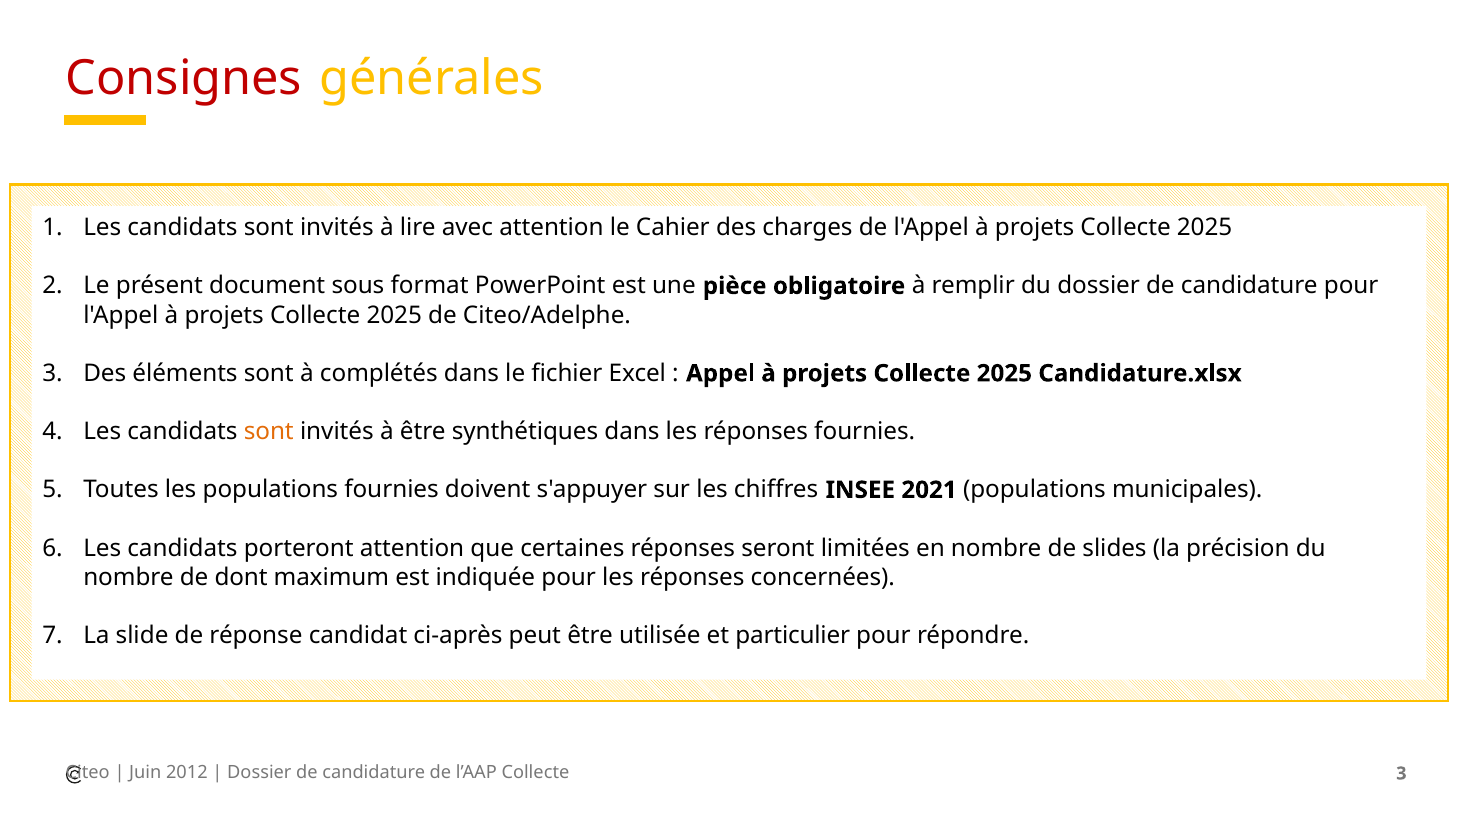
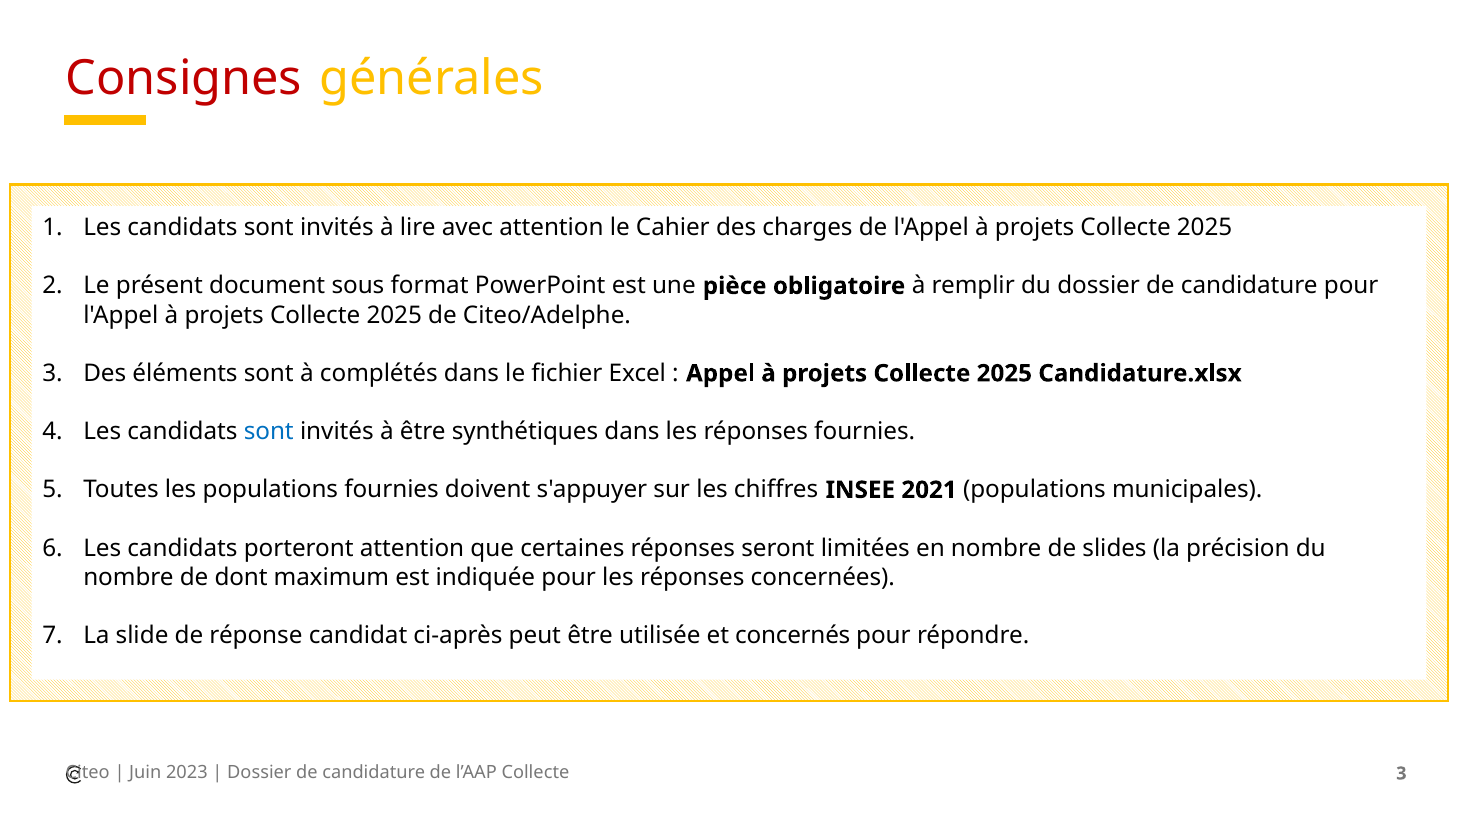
sont colour: orange -> blue (269, 432)
particulier: particulier -> concernés (793, 636)
2012: 2012 -> 2023 (187, 773)
